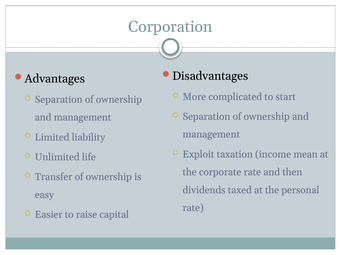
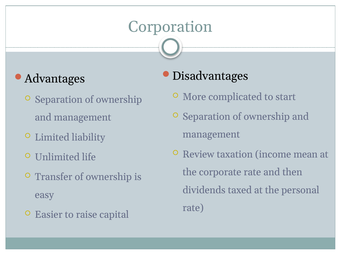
Exploit: Exploit -> Review (198, 155)
